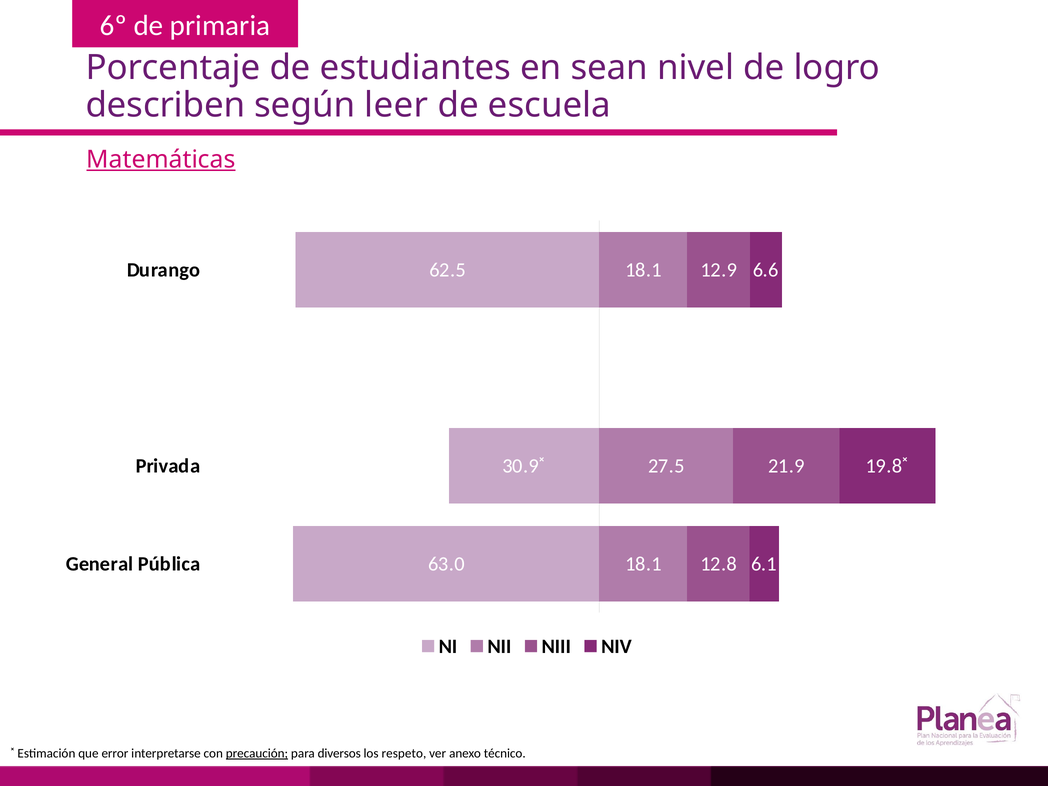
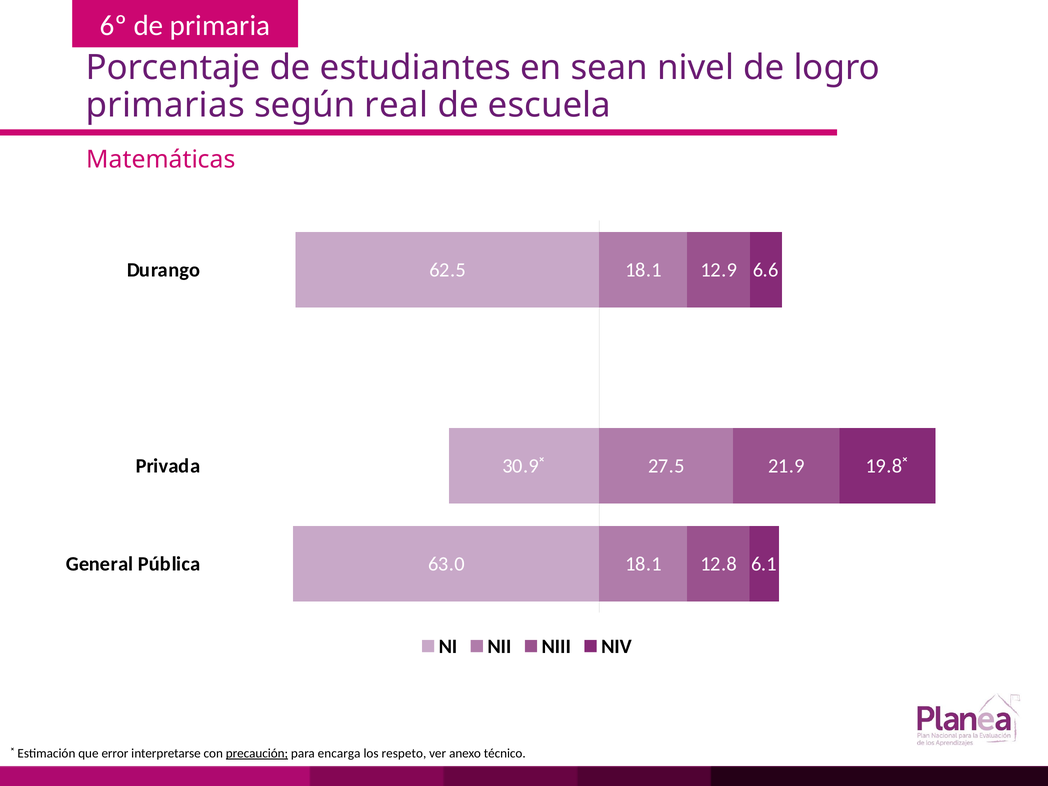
describen: describen -> primarias (165, 105)
leer: leer -> real (396, 105)
Matemáticas underline: present -> none (161, 159)
diversos: diversos -> encarga (339, 753)
